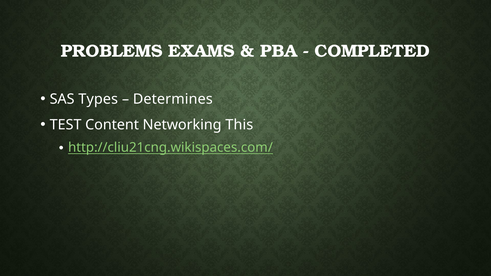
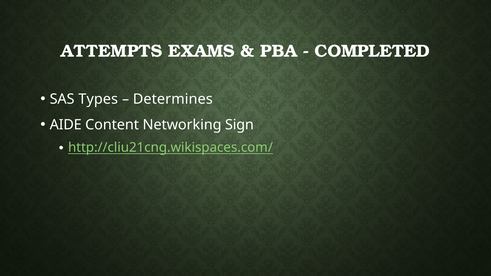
PROBLEMS: PROBLEMS -> ATTEMPTS (112, 51)
TEST: TEST -> AIDE (66, 125)
This: This -> Sign (239, 125)
